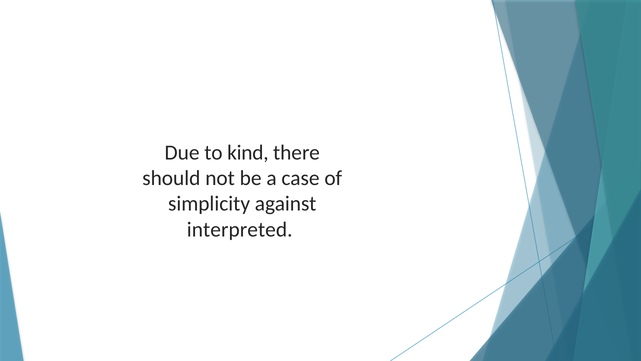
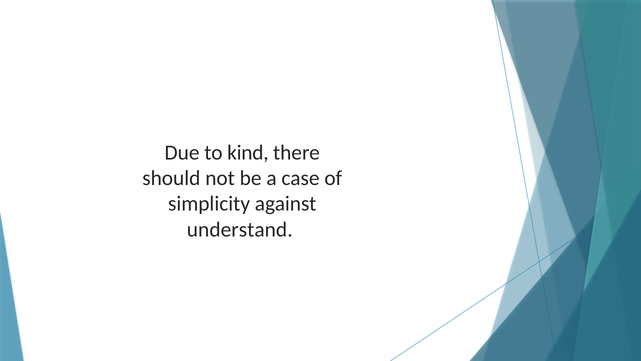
interpreted: interpreted -> understand (240, 229)
